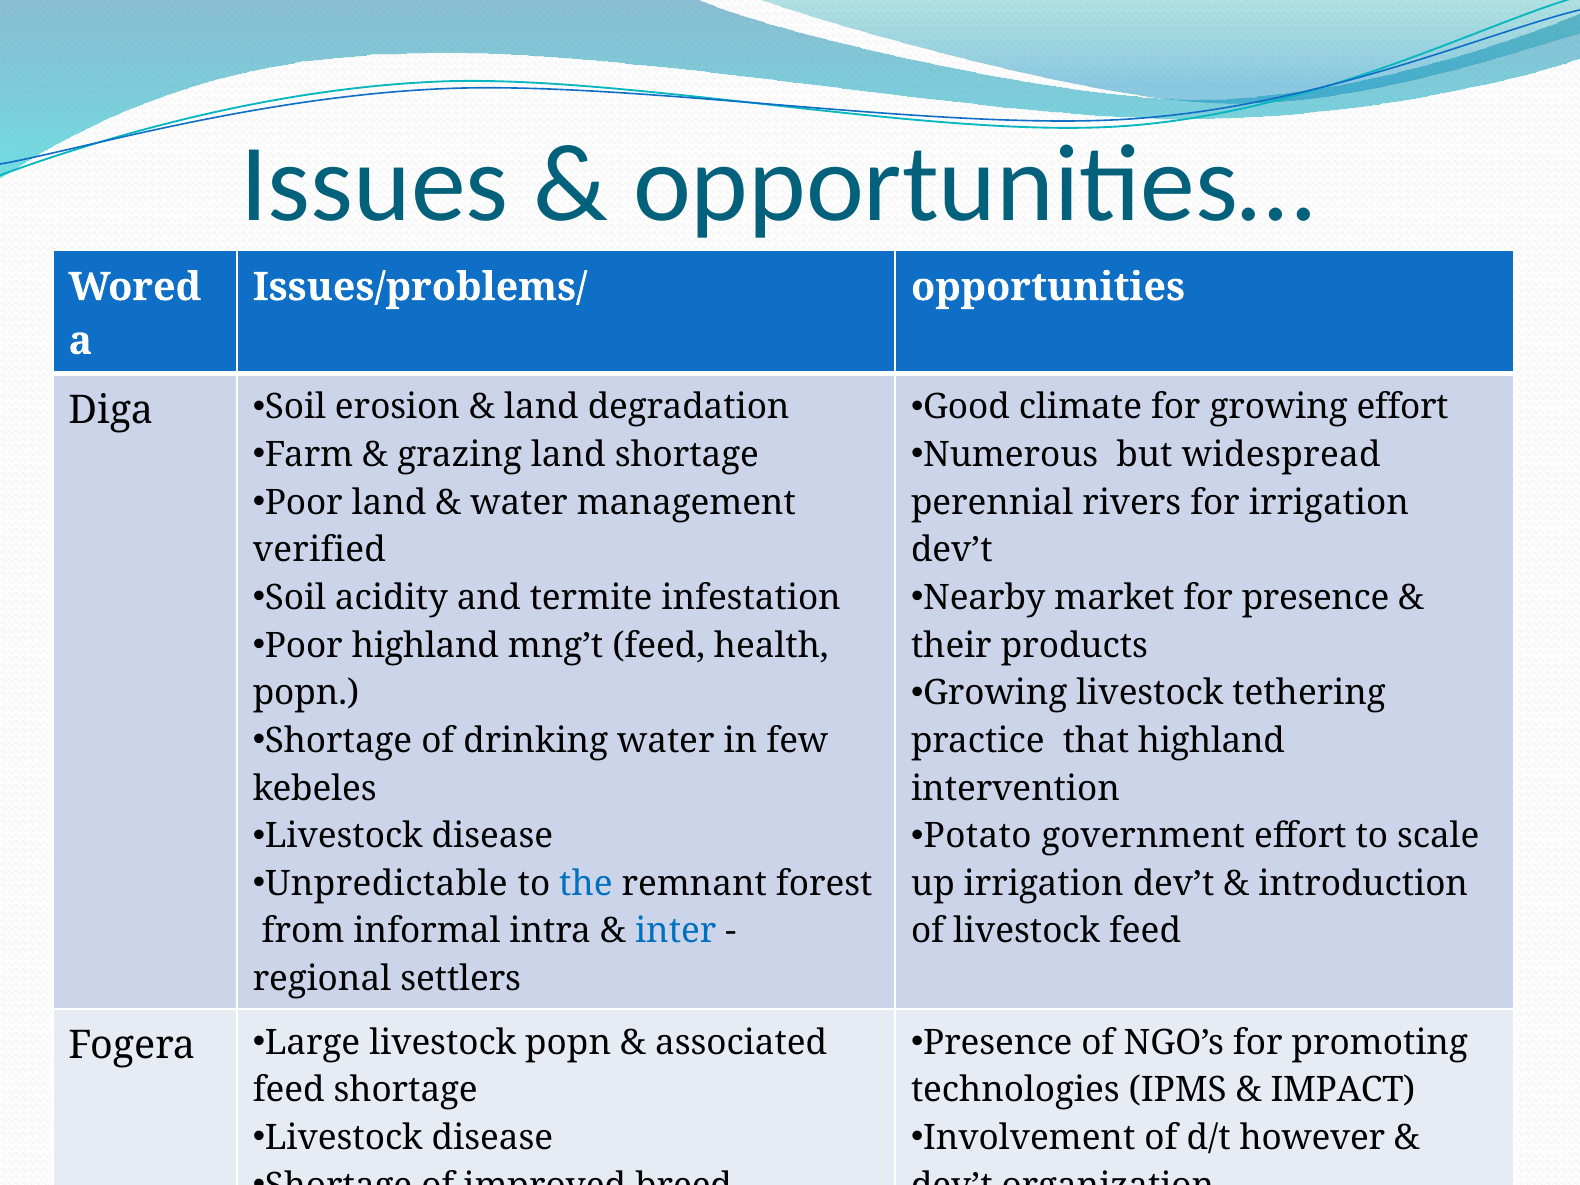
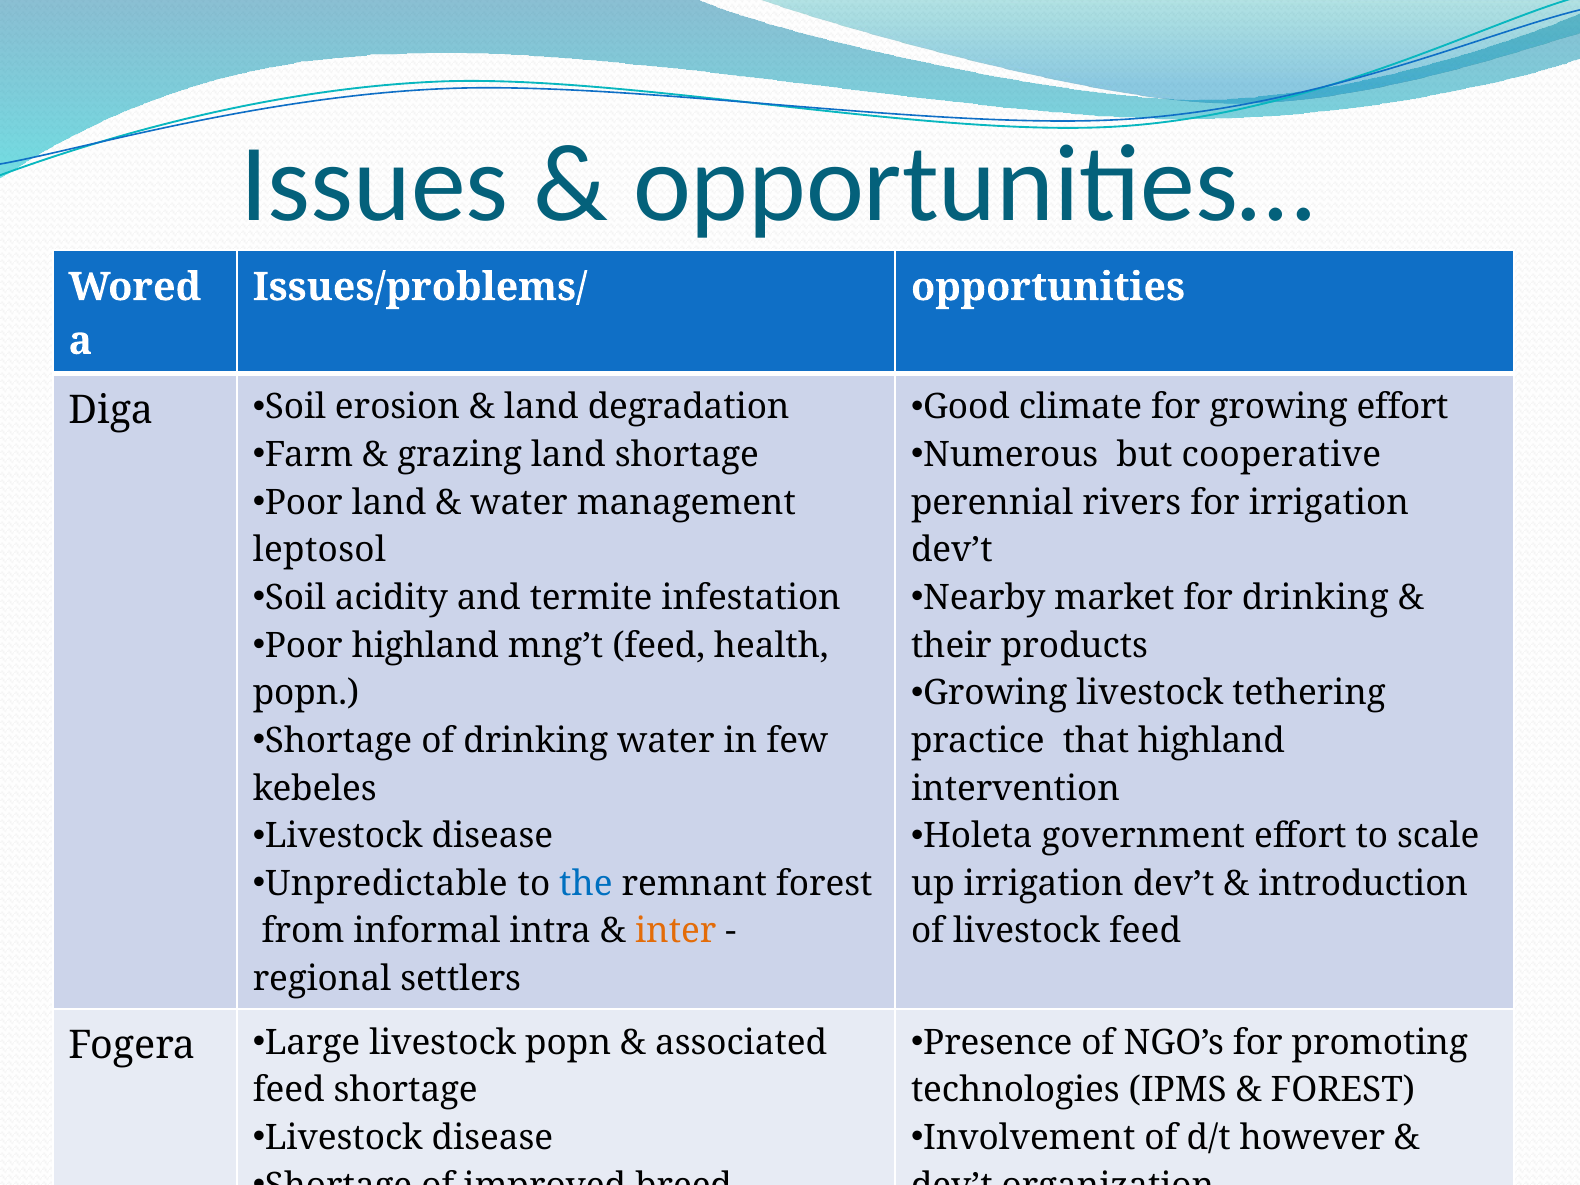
widespread: widespread -> cooperative (1281, 455)
verified: verified -> leptosol (319, 550)
for presence: presence -> drinking (1315, 598)
Potato: Potato -> Holeta (978, 836)
inter colour: blue -> orange (676, 931)
IMPACT: IMPACT -> FOREST (1343, 1090)
